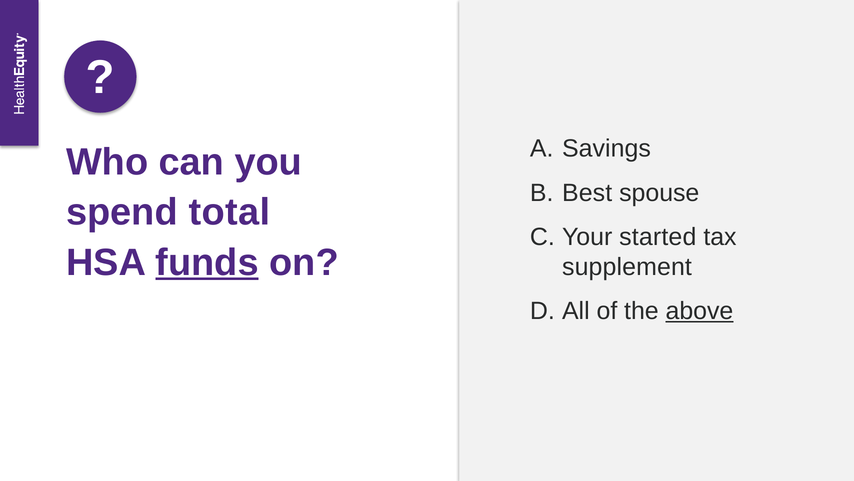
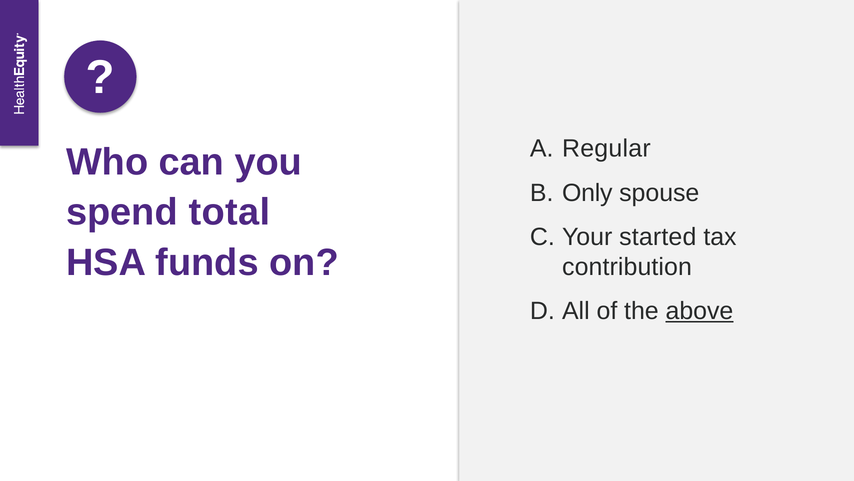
Savings: Savings -> Regular (606, 149)
Best: Best -> Only (587, 193)
funds underline: present -> none (207, 262)
supplement: supplement -> contribution (627, 267)
